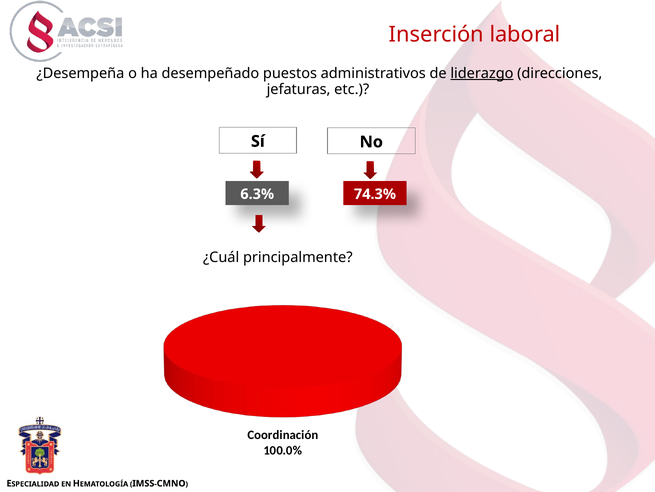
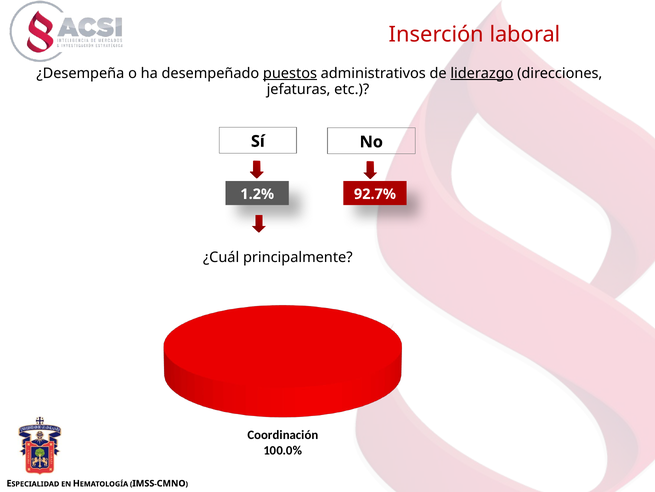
puestos underline: none -> present (290, 73)
6.3%: 6.3% -> 1.2% (257, 194)
74.3%: 74.3% -> 92.7% (375, 194)
